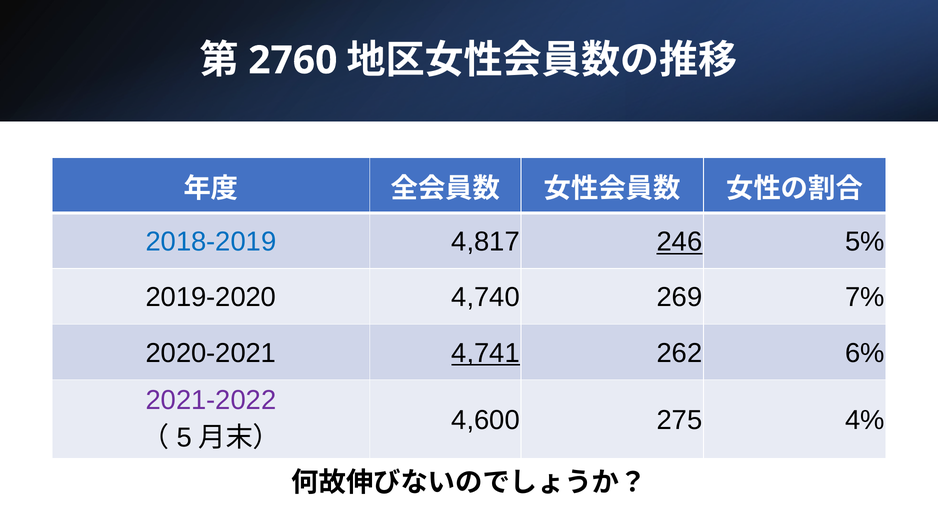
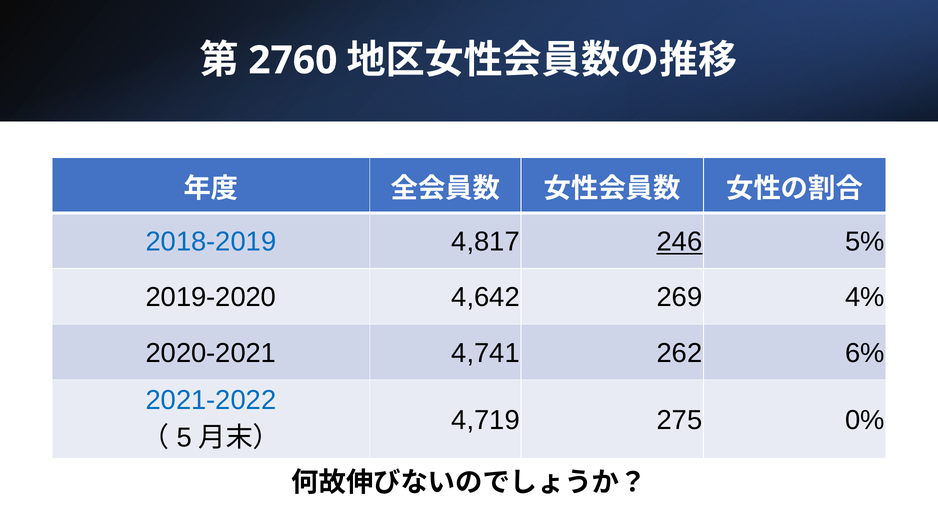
4,740: 4,740 -> 4,642 (486, 297)
7%: 7% -> 4% (865, 297)
4,741 underline: present -> none (486, 353)
2021-2022 colour: purple -> blue (211, 400)
4,600: 4,600 -> 4,719 (486, 420)
4%: 4% -> 0% (865, 420)
